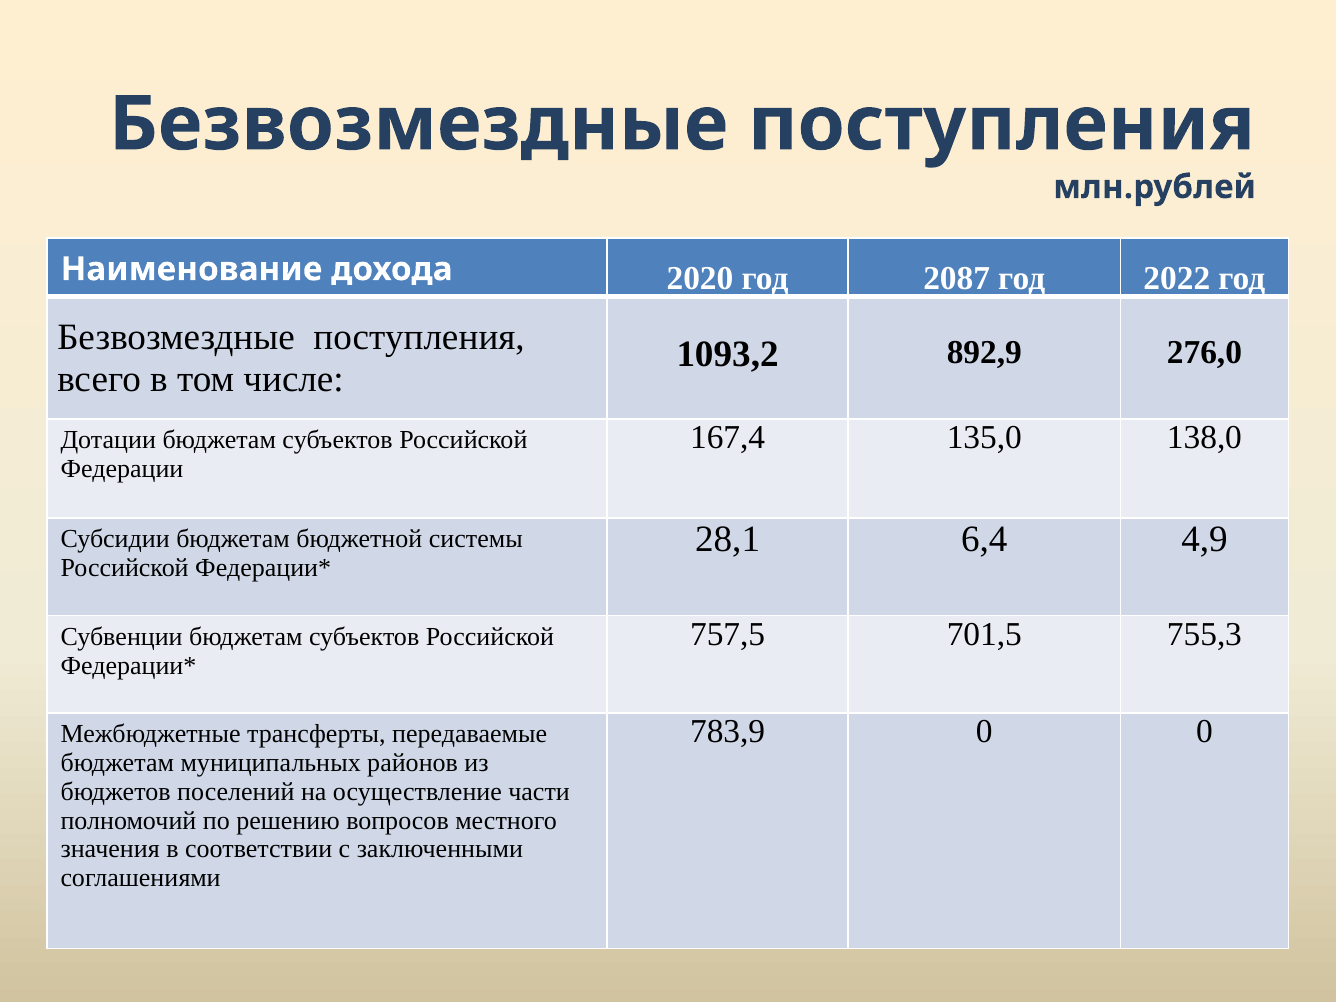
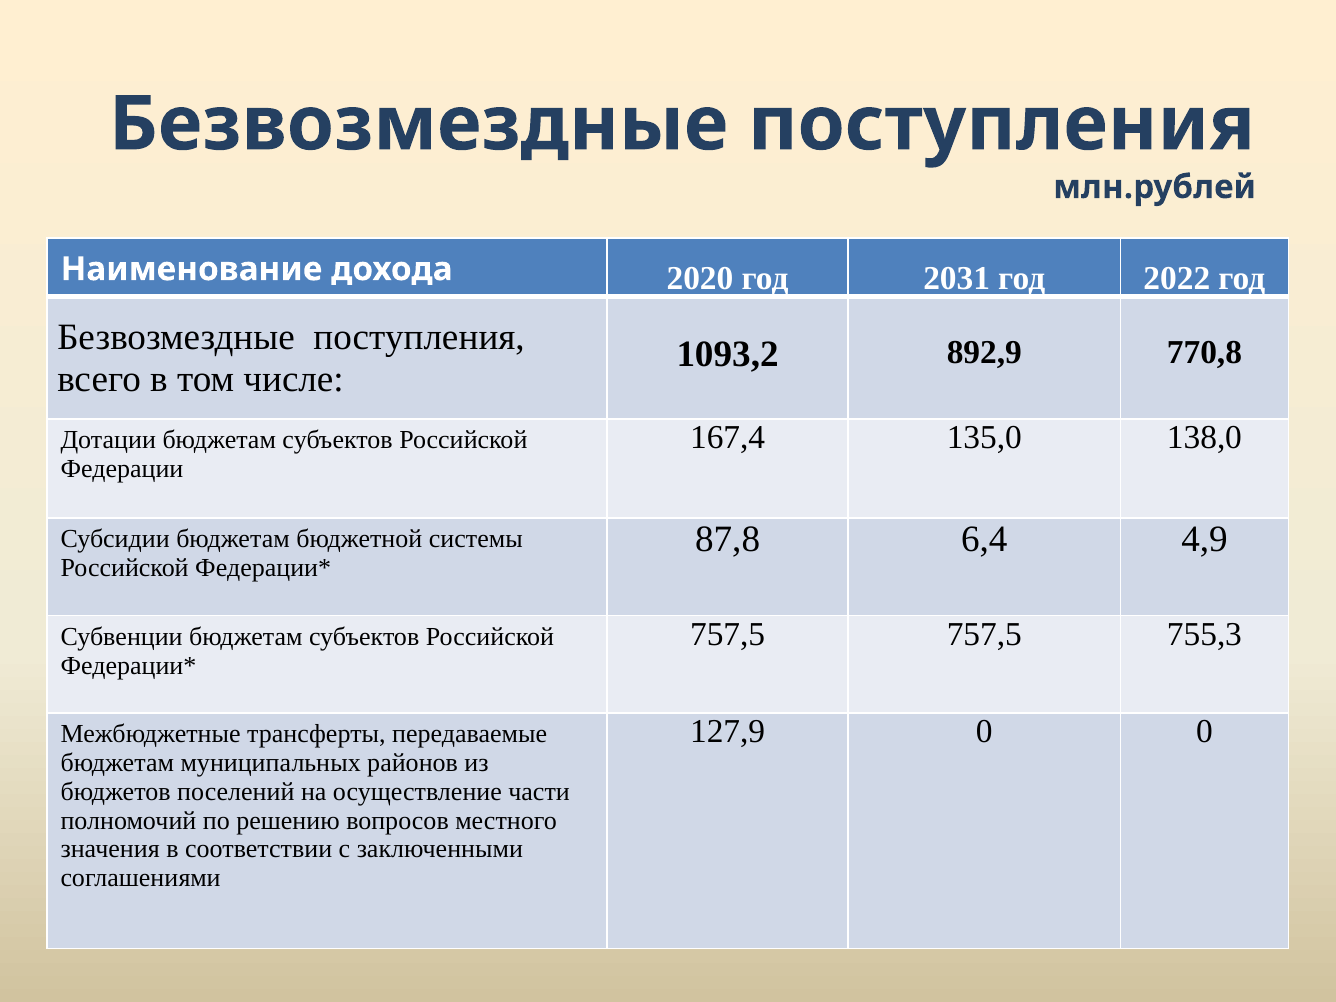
2087: 2087 -> 2031 (957, 279)
276,0: 276,0 -> 770,8 (1204, 353)
28,1: 28,1 -> 87,8 (728, 539)
757,5 701,5: 701,5 -> 757,5 (984, 634)
783,9: 783,9 -> 127,9 (728, 732)
